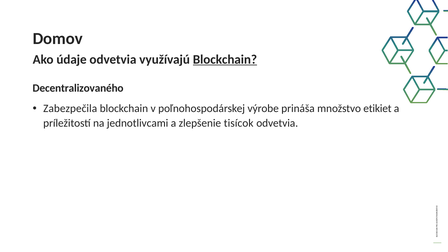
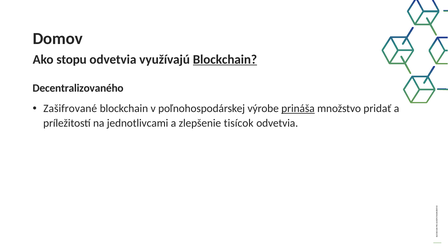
údaje: údaje -> stopu (72, 59)
Zabezpečila: Zabezpečila -> Zašifrované (70, 109)
prináša underline: none -> present (298, 109)
etikiet: etikiet -> pridať (377, 109)
